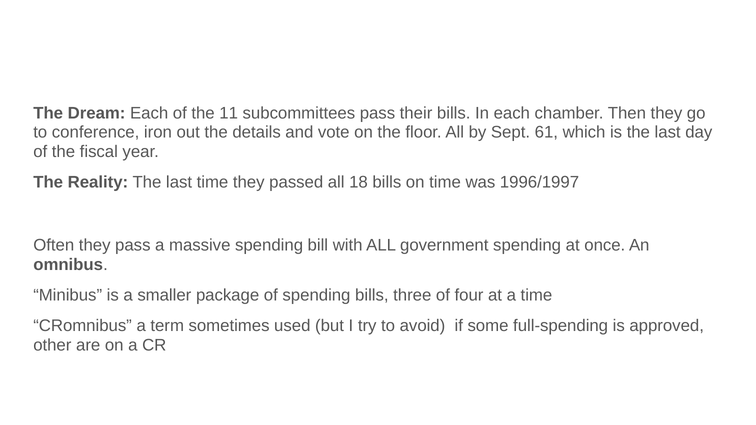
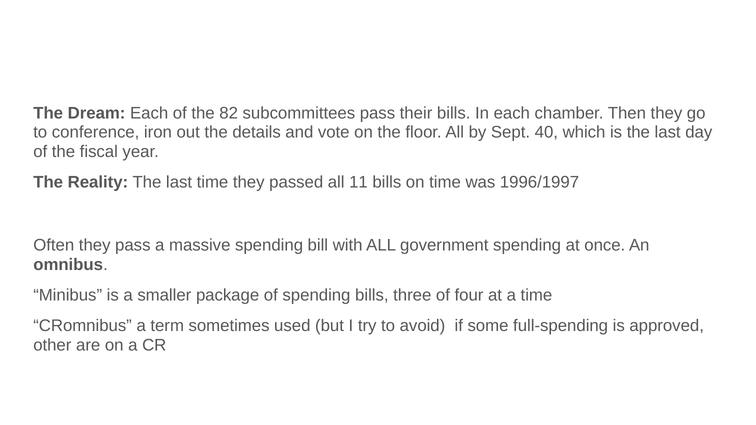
11: 11 -> 82 (229, 113)
61: 61 -> 40 (546, 132)
18: 18 -> 11 (358, 182)
